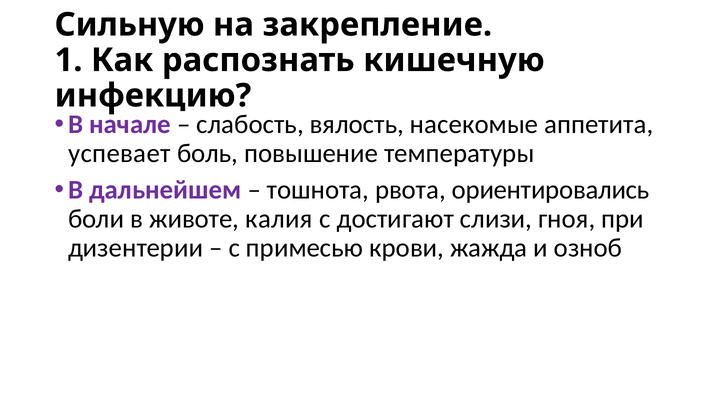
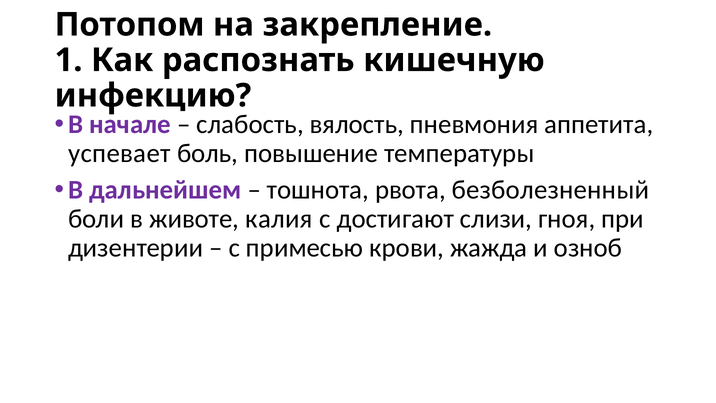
Сильную: Сильную -> Потопом (130, 25)
насекомые: насекомые -> пневмония (474, 124)
ориентировались: ориентировались -> безболезненный (550, 190)
